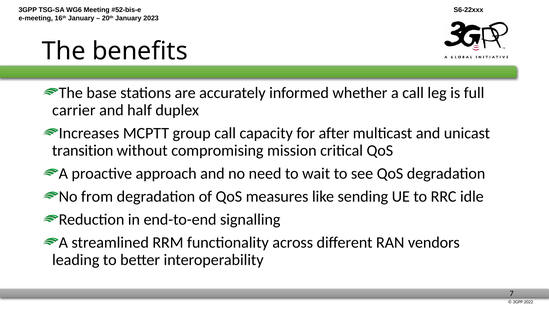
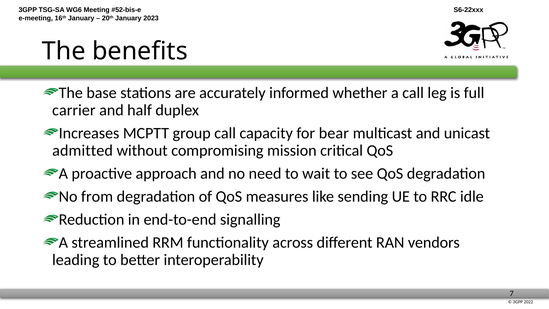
after: after -> bear (334, 133)
transition: transition -> admitted (83, 150)
